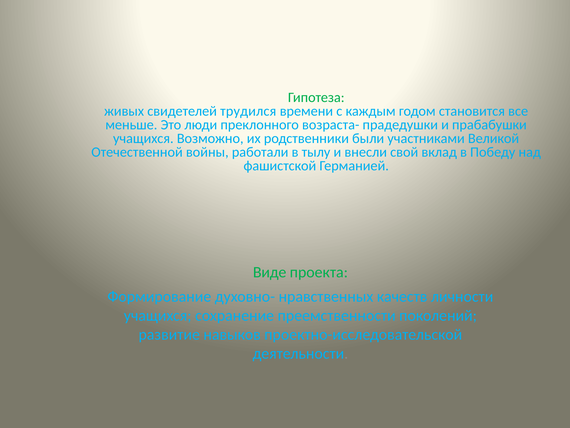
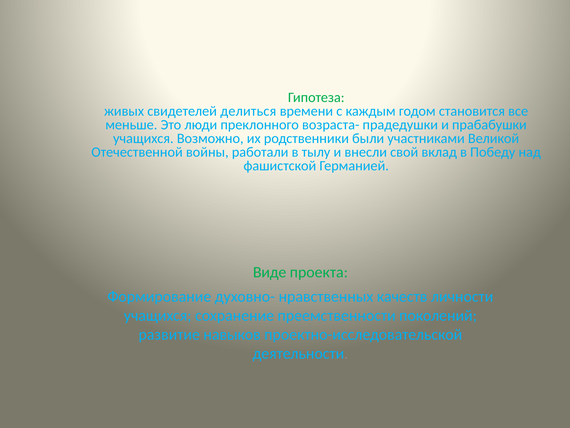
трудился: трудился -> делиться (248, 111)
